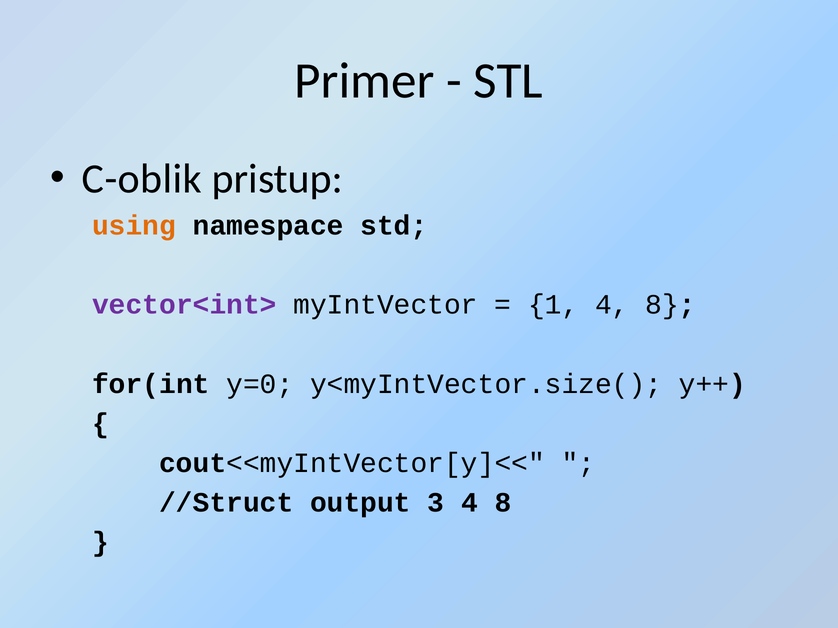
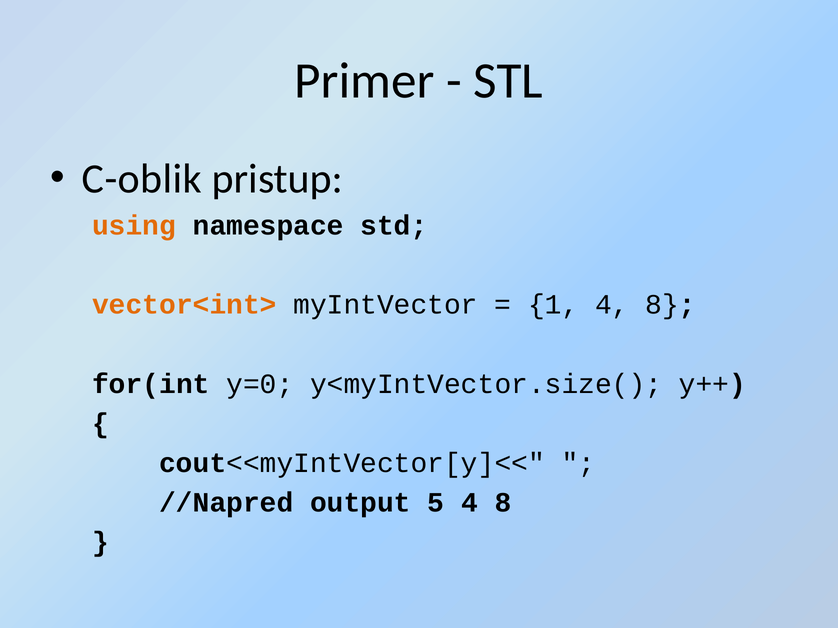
vector<int> colour: purple -> orange (184, 305)
//Struct: //Struct -> //Napred (226, 503)
3: 3 -> 5 (436, 503)
